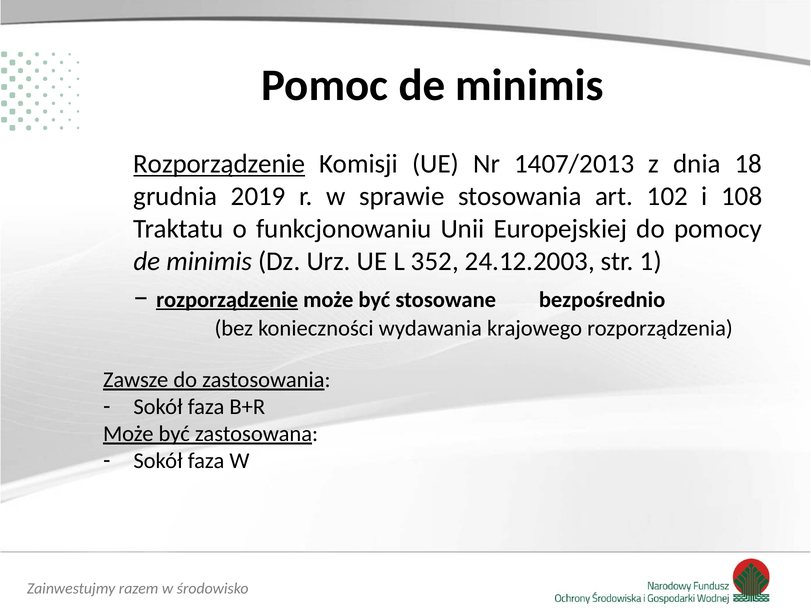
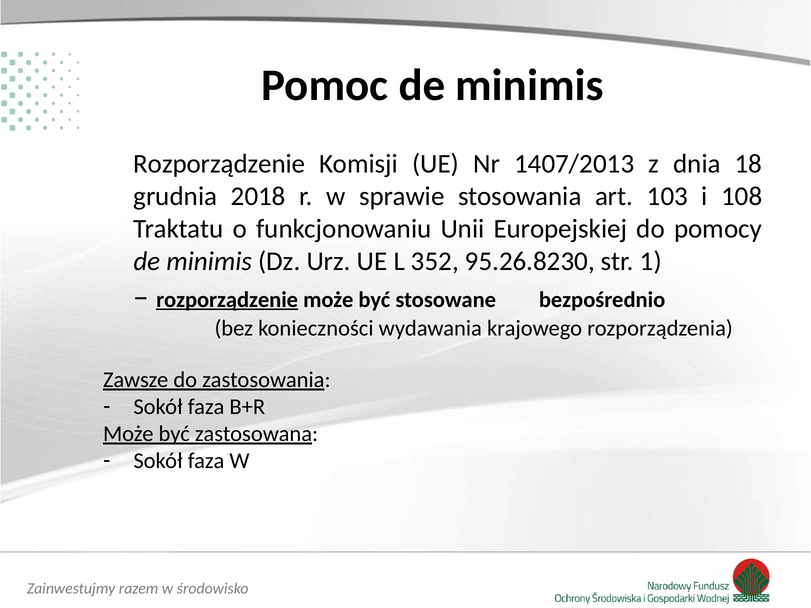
Rozporządzenie underline: present -> none (219, 164)
2019: 2019 -> 2018 (258, 196)
102: 102 -> 103 (667, 196)
24.12.2003: 24.12.2003 -> 95.26.8230 (530, 261)
